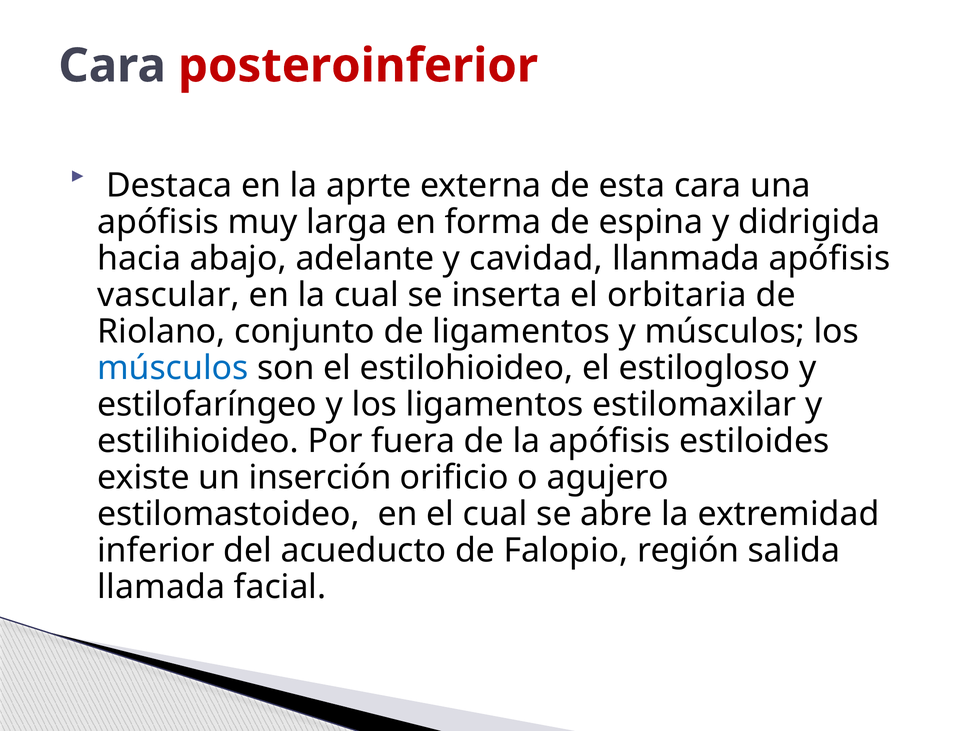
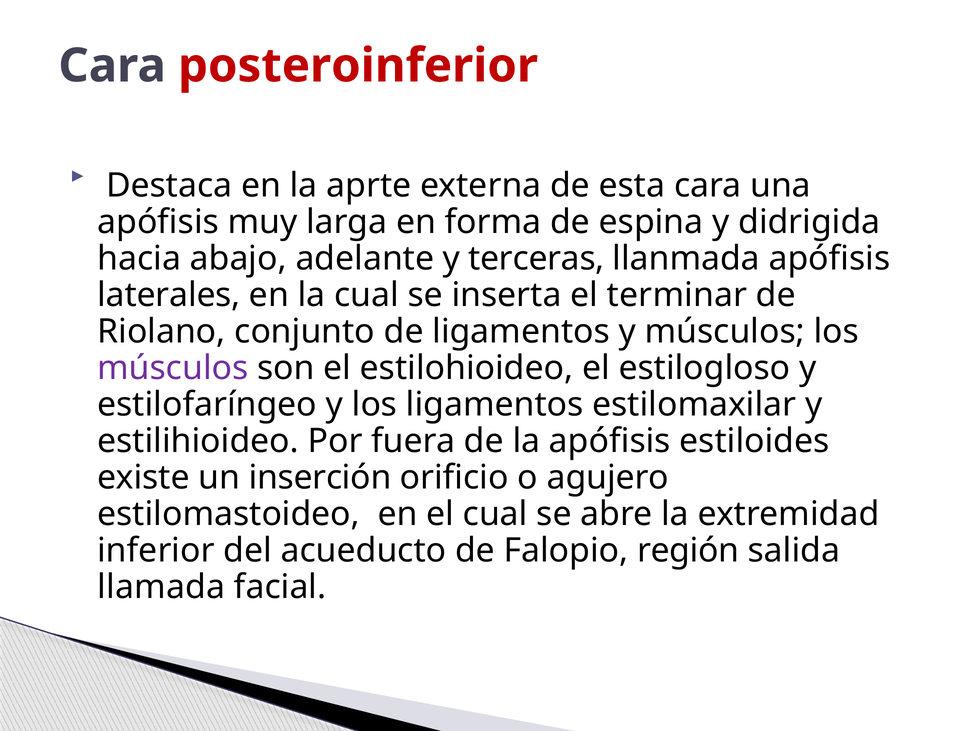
cavidad: cavidad -> terceras (536, 259)
vascular: vascular -> laterales (169, 295)
orbitaria: orbitaria -> terminar (677, 295)
músculos colour: blue -> purple (173, 368)
